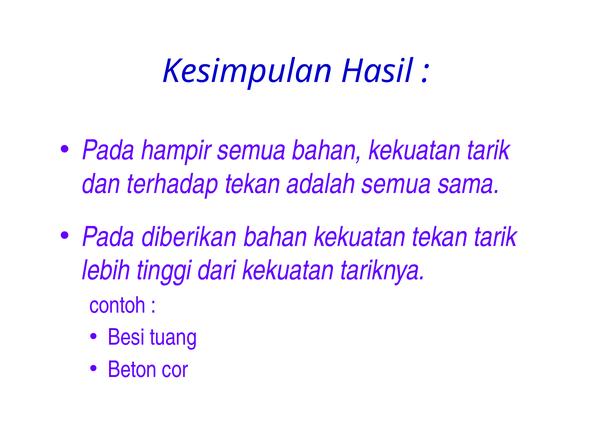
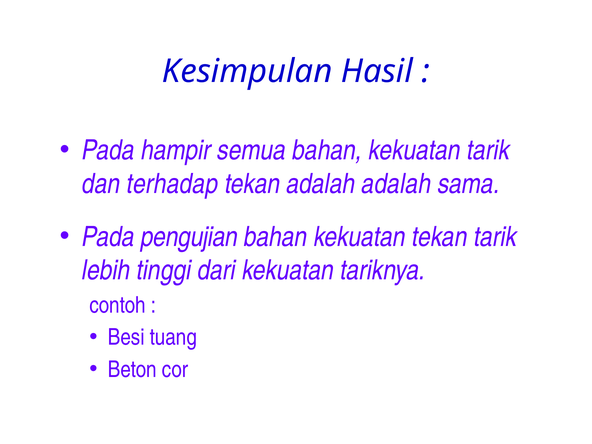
adalah semua: semua -> adalah (396, 184)
diberikan: diberikan -> pengujian (189, 237)
